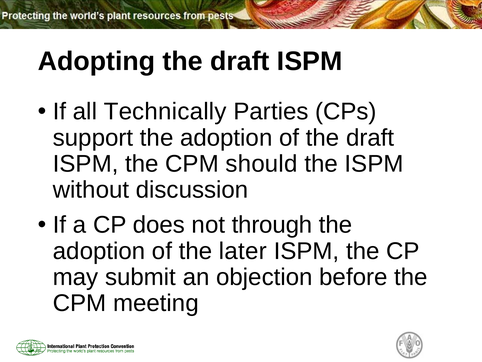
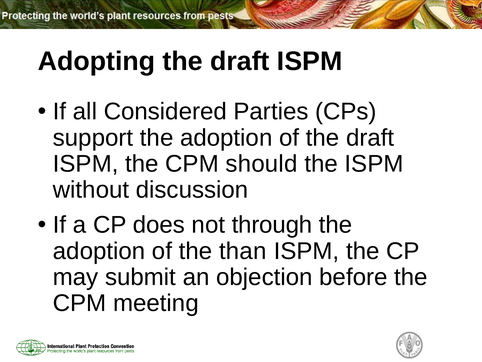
Technically: Technically -> Considered (165, 112)
later: later -> than (243, 251)
